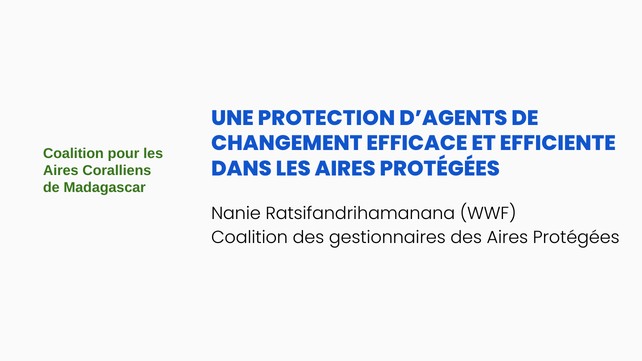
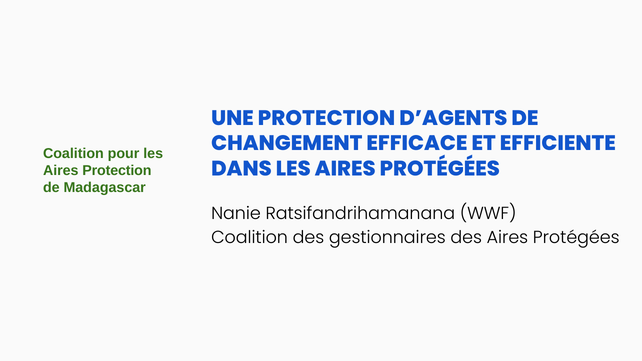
Aires Coralliens: Coralliens -> Protection (117, 171)
